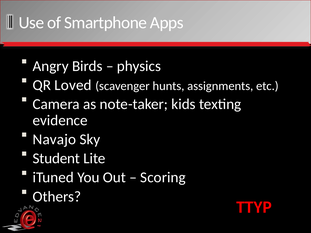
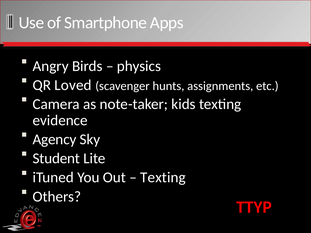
Navajo: Navajo -> Agency (54, 140)
Scoring: Scoring -> Texting (163, 178)
